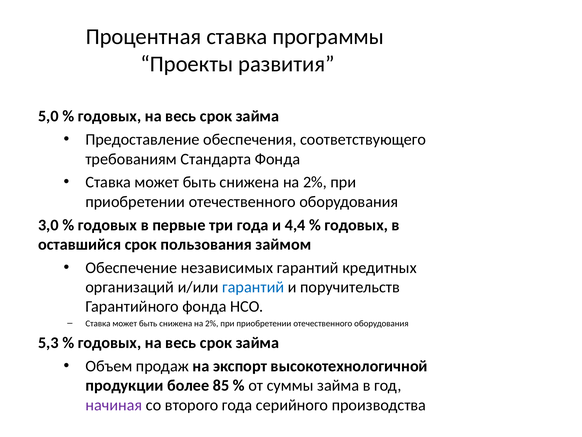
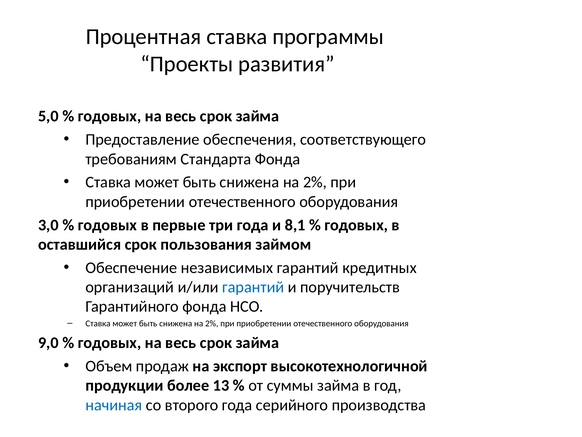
4,4: 4,4 -> 8,1 (295, 225)
5,3: 5,3 -> 9,0 (48, 343)
85: 85 -> 13 (221, 385)
начиная colour: purple -> blue (114, 405)
